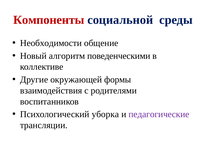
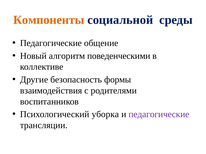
Компоненты colour: red -> orange (49, 20)
Необходимости: Необходимости -> Педагогические (51, 43)
окружающей: окружающей -> безопасность (76, 80)
